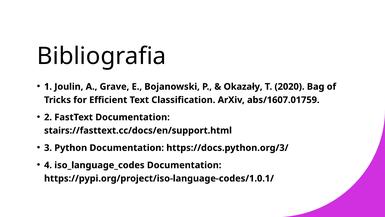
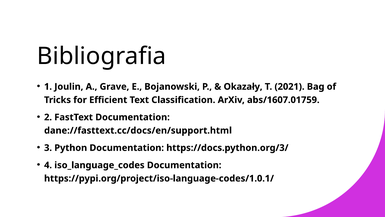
2020: 2020 -> 2021 (290, 86)
stairs://fasttext.cc/docs/en/support.html: stairs://fasttext.cc/docs/en/support.html -> dane://fasttext.cc/docs/en/support.html (138, 130)
